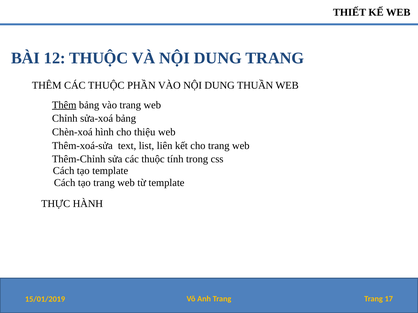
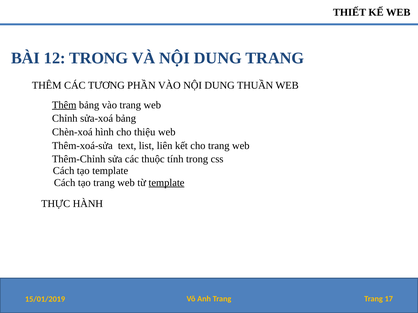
12 THUỘC: THUỘC -> TRONG (99, 58)
THÊM CÁC THUỘC: THUỘC -> TƯƠNG (106, 86)
template underline: none -> present (166, 183)
